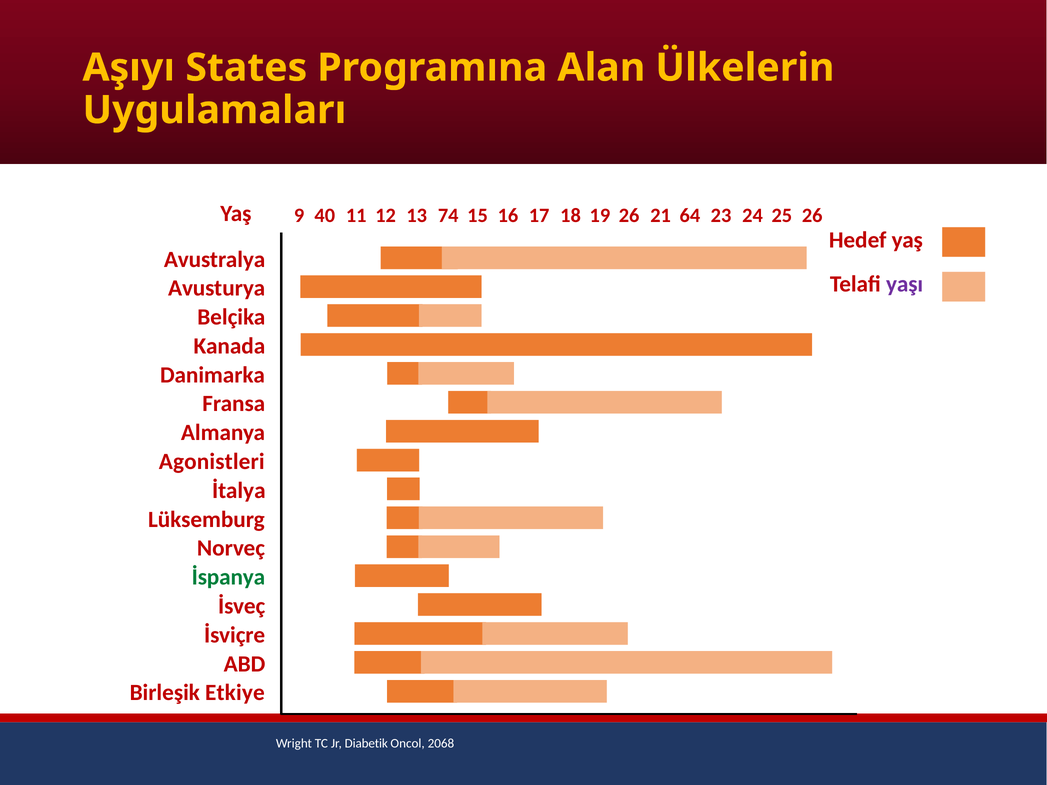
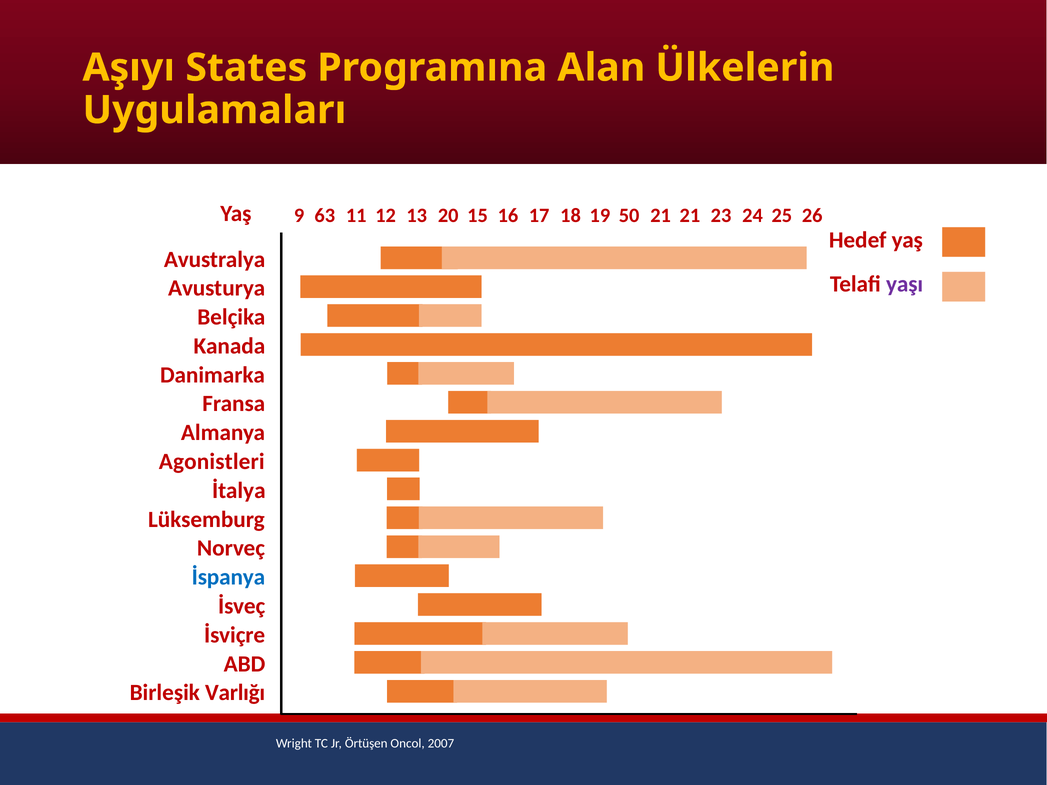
40: 40 -> 63 (325, 216)
74: 74 -> 20 (448, 216)
19 26: 26 -> 50 (629, 216)
21 64: 64 -> 21 (690, 216)
İspanya colour: green -> blue (228, 577)
Etkiye: Etkiye -> Varlığı (235, 693)
Diabetik: Diabetik -> Örtüşen (366, 744)
2068: 2068 -> 2007 (441, 744)
